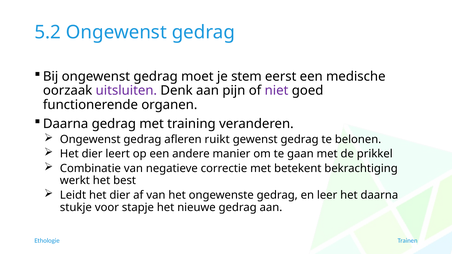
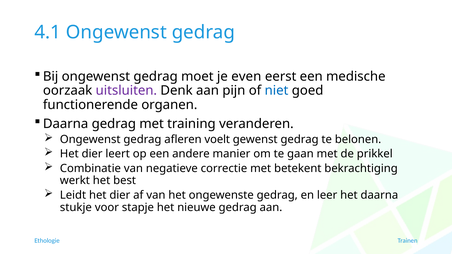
5.2: 5.2 -> 4.1 (48, 32)
stem: stem -> even (246, 76)
niet colour: purple -> blue (277, 91)
ruikt: ruikt -> voelt (217, 139)
